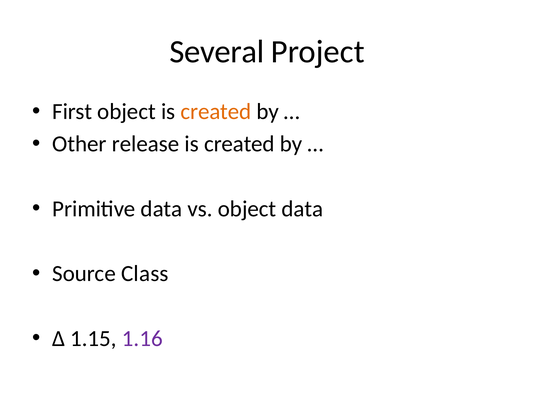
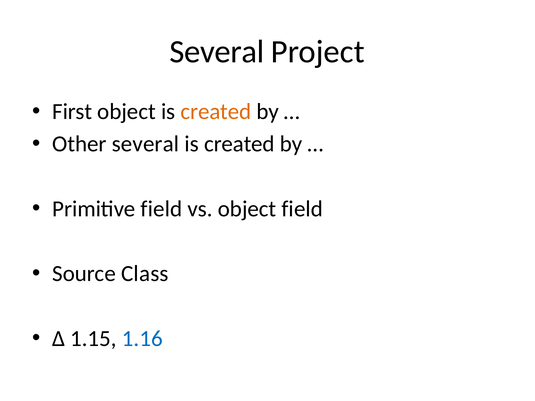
Other release: release -> several (145, 144)
Primitive data: data -> field (161, 209)
object data: data -> field (302, 209)
1.16 colour: purple -> blue (142, 339)
